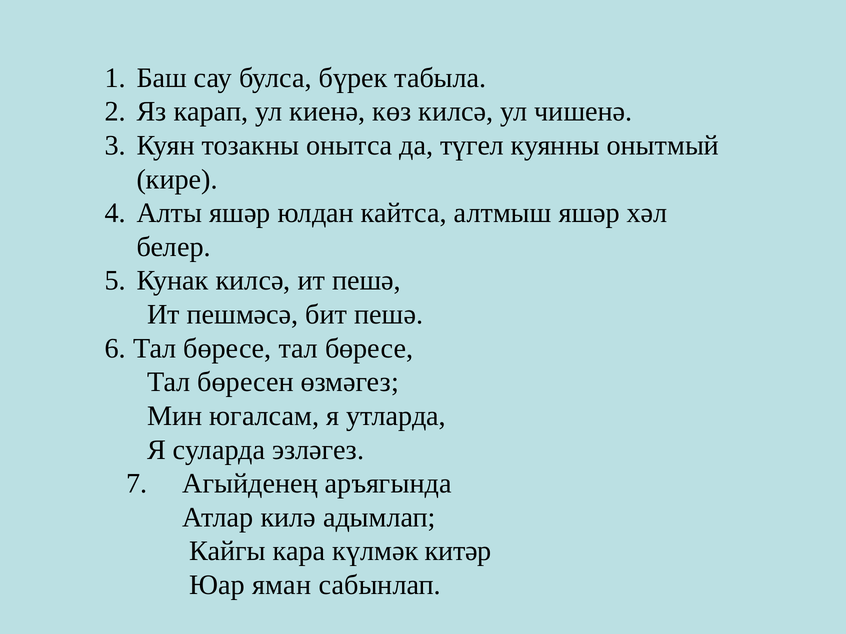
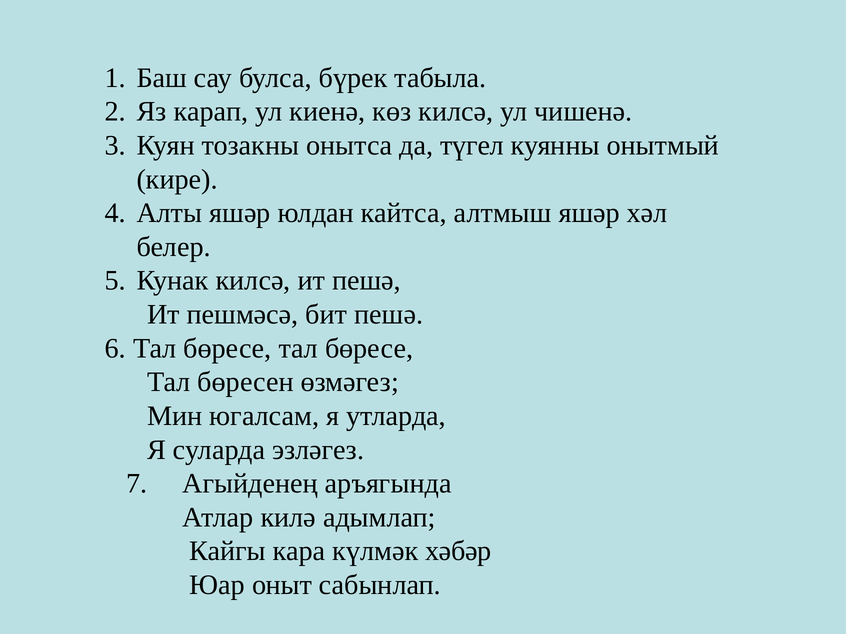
китәр: китәр -> хәбәр (458, 552)
яман: яман -> оныт (282, 585)
